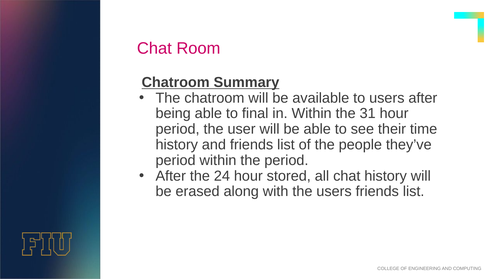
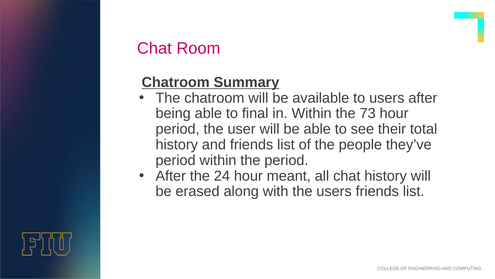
31: 31 -> 73 (368, 113)
time: time -> total (424, 129)
stored: stored -> meant (289, 176)
